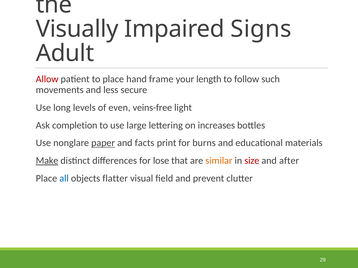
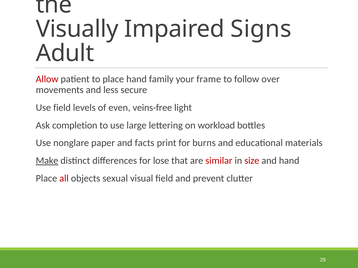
frame: frame -> family (161, 79)
length: length -> frame (209, 79)
such: such -> over (271, 79)
Use long: long -> field (62, 108)
increases: increases -> workload (216, 126)
paper underline: present -> none (103, 143)
similar colour: orange -> red (219, 161)
and after: after -> hand (289, 161)
all colour: blue -> red (64, 179)
flatter: flatter -> sexual (115, 179)
